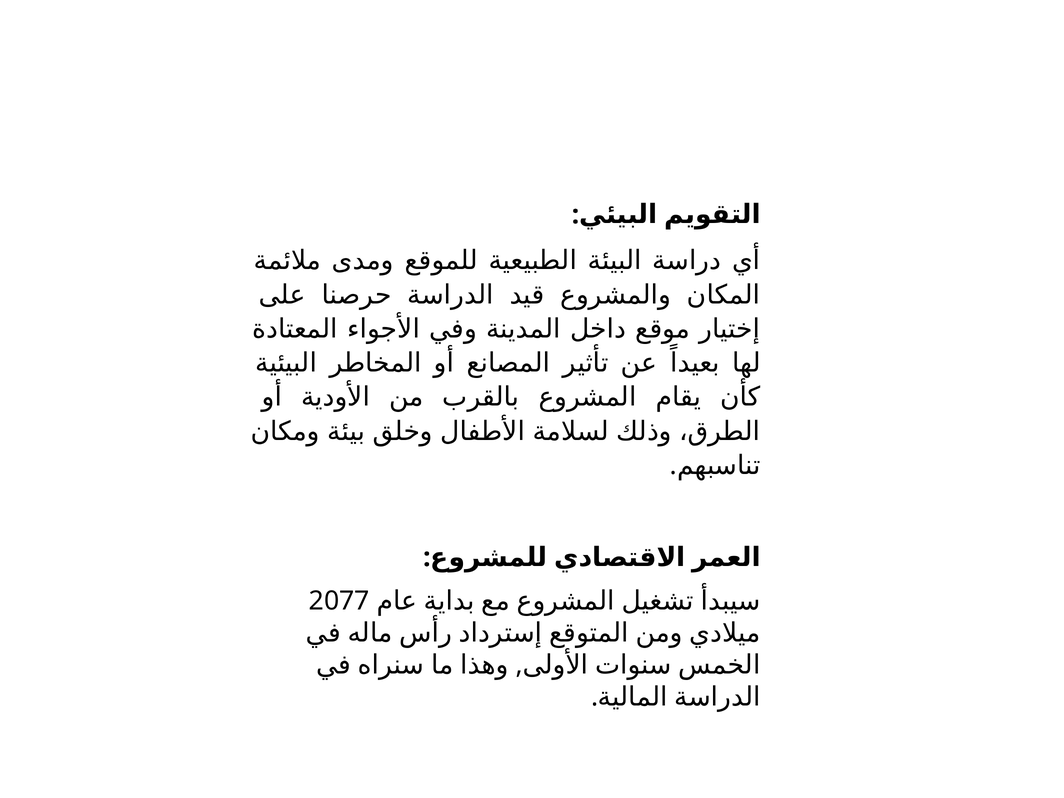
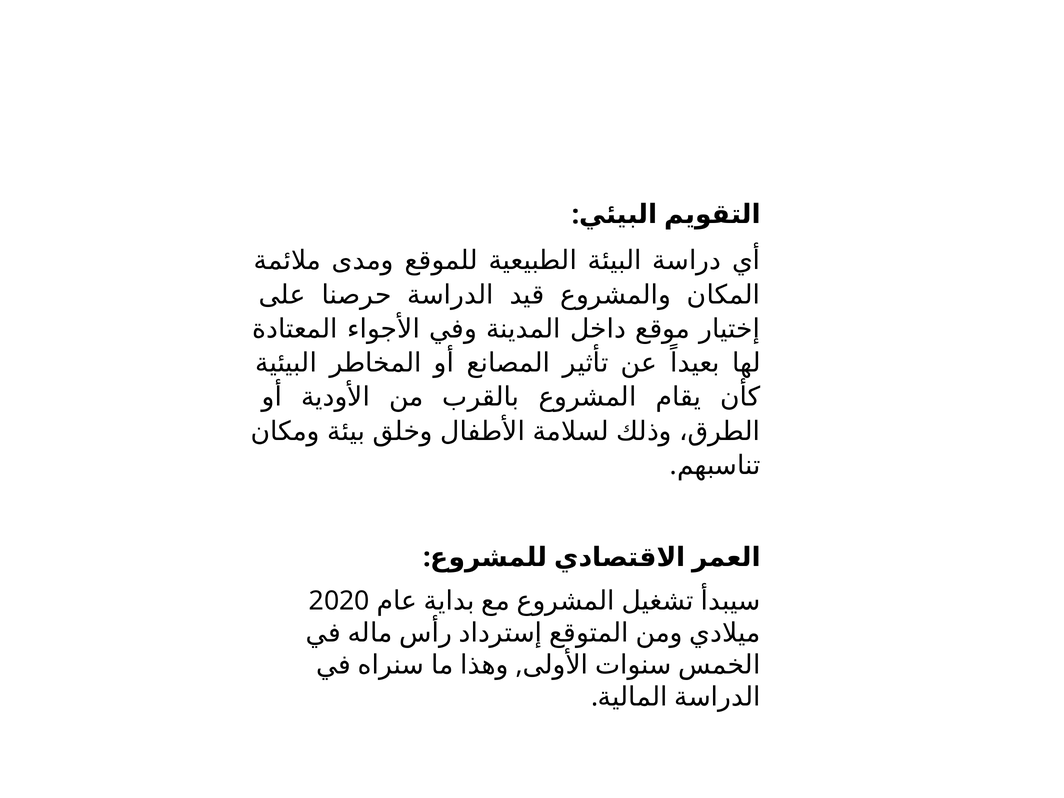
2077: 2077 -> 2020 (339, 601)
